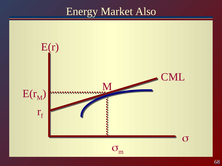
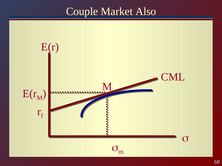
Energy: Energy -> Couple (82, 11)
